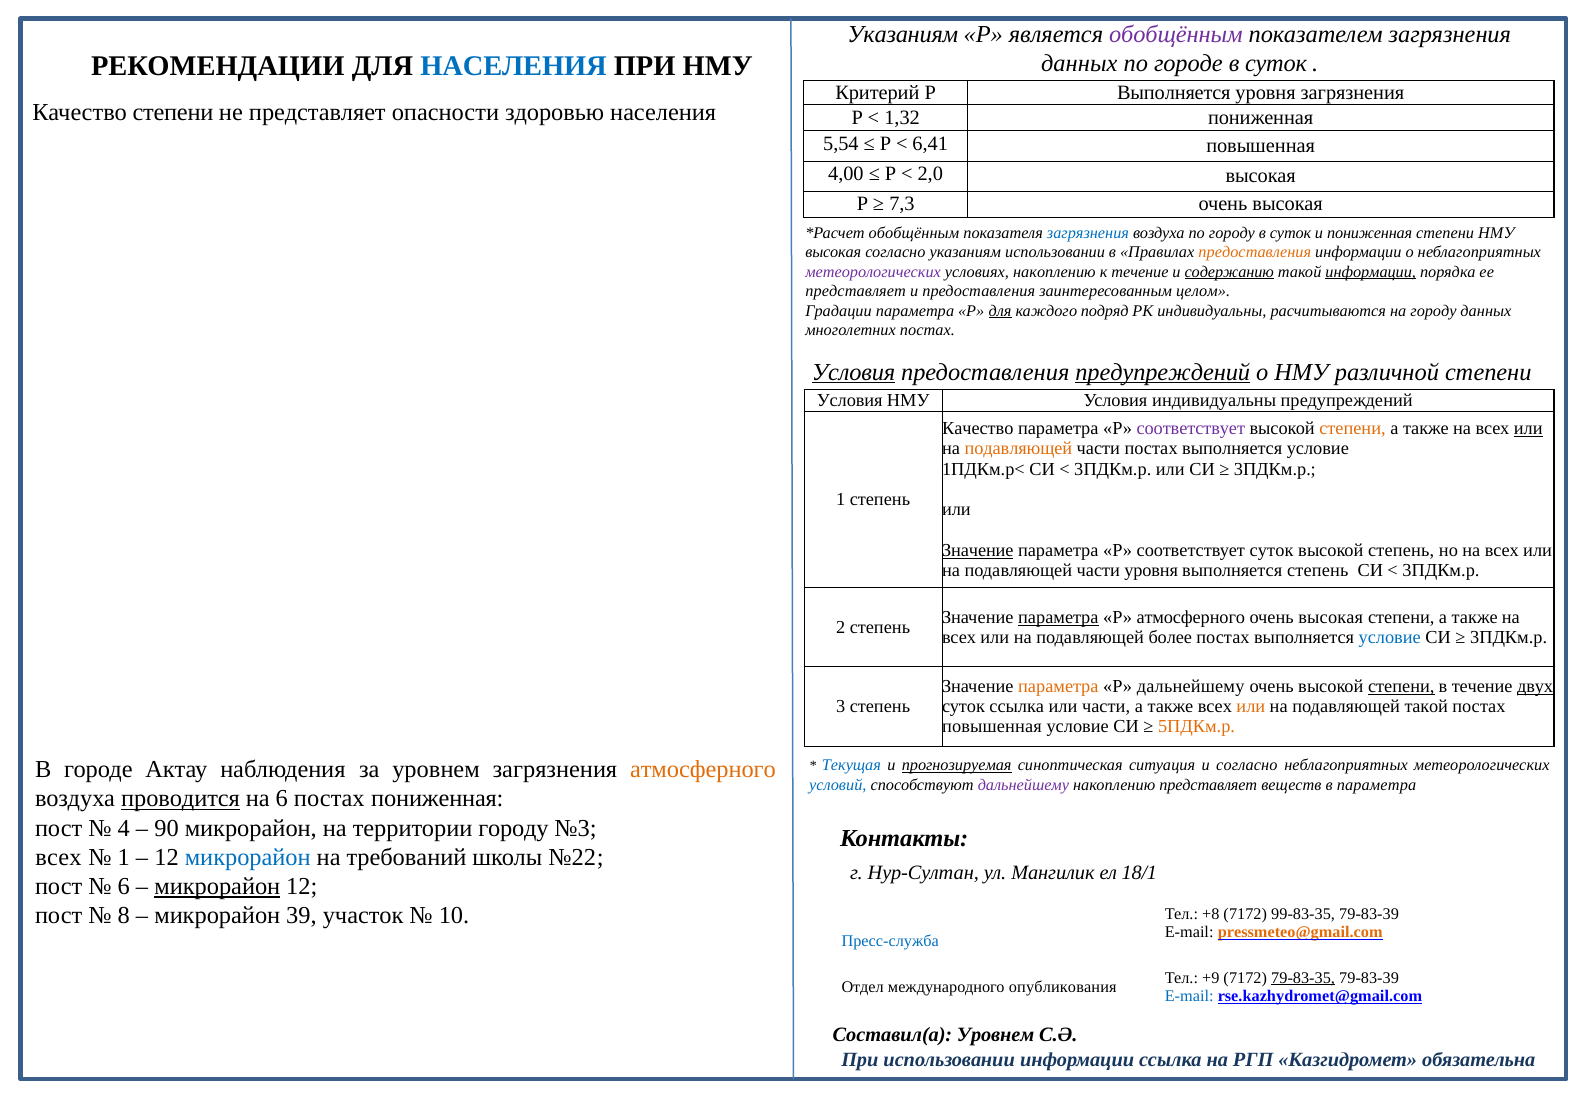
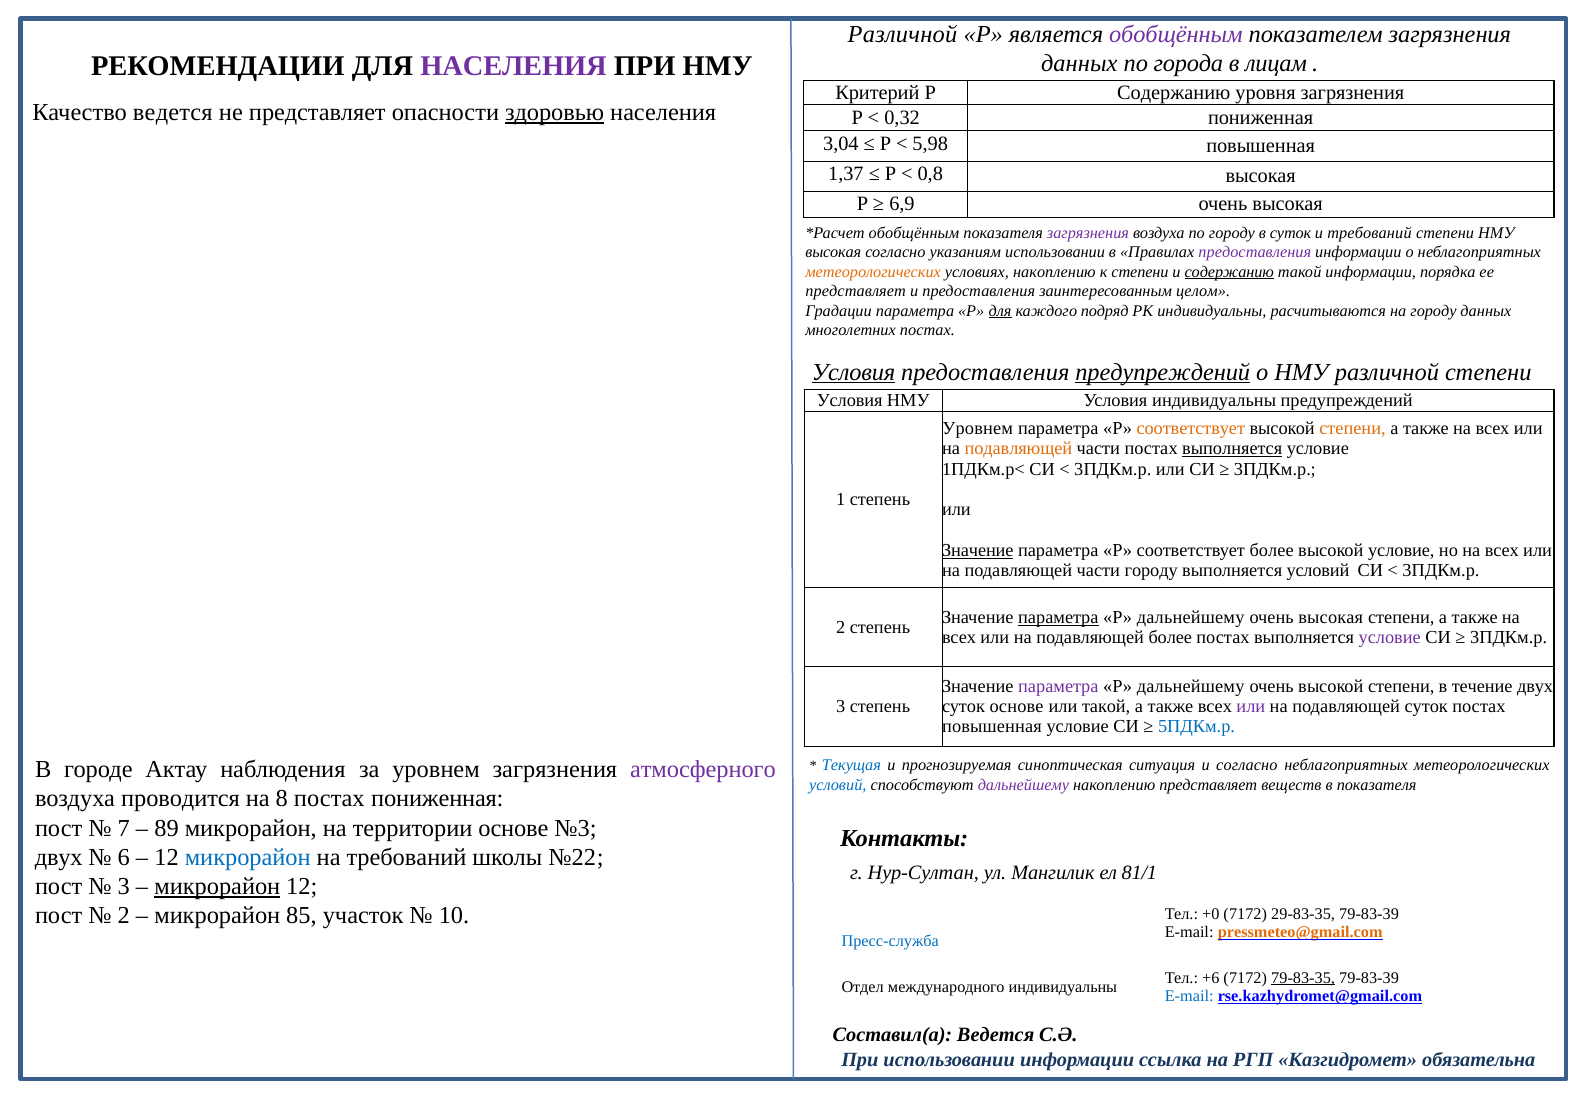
Указаниям: Указаниям -> Различной (902, 34)
по городе: городе -> города (1188, 64)
суток: суток -> лицам (1276, 64)
НАСЕЛЕНИЯ colour: blue -> purple (514, 66)
Р Выполняется: Выполняется -> Содержанию (1174, 93)
Качество степени: степени -> ведется (173, 112)
здоровью underline: none -> present (555, 112)
1,32: 1,32 -> 0,32 (902, 118)
5,54: 5,54 -> 3,04 (841, 144)
6,41: 6,41 -> 5,98 (930, 144)
4,00: 4,00 -> 1,37 (846, 174)
2,0: 2,0 -> 0,8 (930, 174)
7,3: 7,3 -> 6,9 (902, 204)
загрязнения colour: blue -> purple (1088, 233)
и пониженная: пониженная -> требований (1369, 233)
предоставления colour: orange -> purple (1255, 253)
метеорологических colour: purple -> orange (873, 272)
к течение: течение -> степени (1140, 272)
информации underline: present -> none (1371, 272)
Качество: Качество -> Уровнем (978, 429)
соответствует colour: purple -> orange (1191, 429)
или underline: present -> none (1528, 429)
выполняется underline: none -> present (1232, 449)
соответствует суток: суток -> более (1272, 551)
высокой степень: степень -> условие (1401, 551)
части уровня: уровня -> городу (1151, 571)
выполняется степень: степень -> условий (1318, 571)
атмосферного: атмосферного -> дальнейшему (1191, 618)
условие colour: blue -> purple (1390, 638)
параметра colour: orange -> purple (1058, 687)
степени underline: present -> none (1401, 687)
двух underline: present -> none (1535, 687)
суток ссылка: ссылка -> основе (1017, 707)
или части: части -> такой (1106, 707)
или colour: orange -> purple (1251, 707)
подавляющей такой: такой -> суток (1426, 707)
5ПДКм.р colour: orange -> blue (1197, 727)
атмосферного colour: orange -> purple (703, 770)
прогнозируемая underline: present -> none (957, 766)
в параметра: параметра -> показателя (1377, 786)
проводится underline: present -> none (180, 799)
на 6: 6 -> 8 (282, 799)
4: 4 -> 7 (124, 829)
90: 90 -> 89 (167, 829)
территории городу: городу -> основе (513, 829)
всех: всех -> двух (59, 858)
1: 1 -> 6 (124, 858)
18/1: 18/1 -> 81/1 (1139, 873)
6: 6 -> 3 (124, 887)
8: 8 -> 2 (124, 916)
39: 39 -> 85 (301, 916)
+8: +8 -> +0 (1211, 915)
99-83-35: 99-83-35 -> 29-83-35 (1303, 915)
+9: +9 -> +6 (1211, 978)
международного опубликования: опубликования -> индивидуальны (1063, 987)
Составил(а Уровнем: Уровнем -> Ведется (996, 1035)
